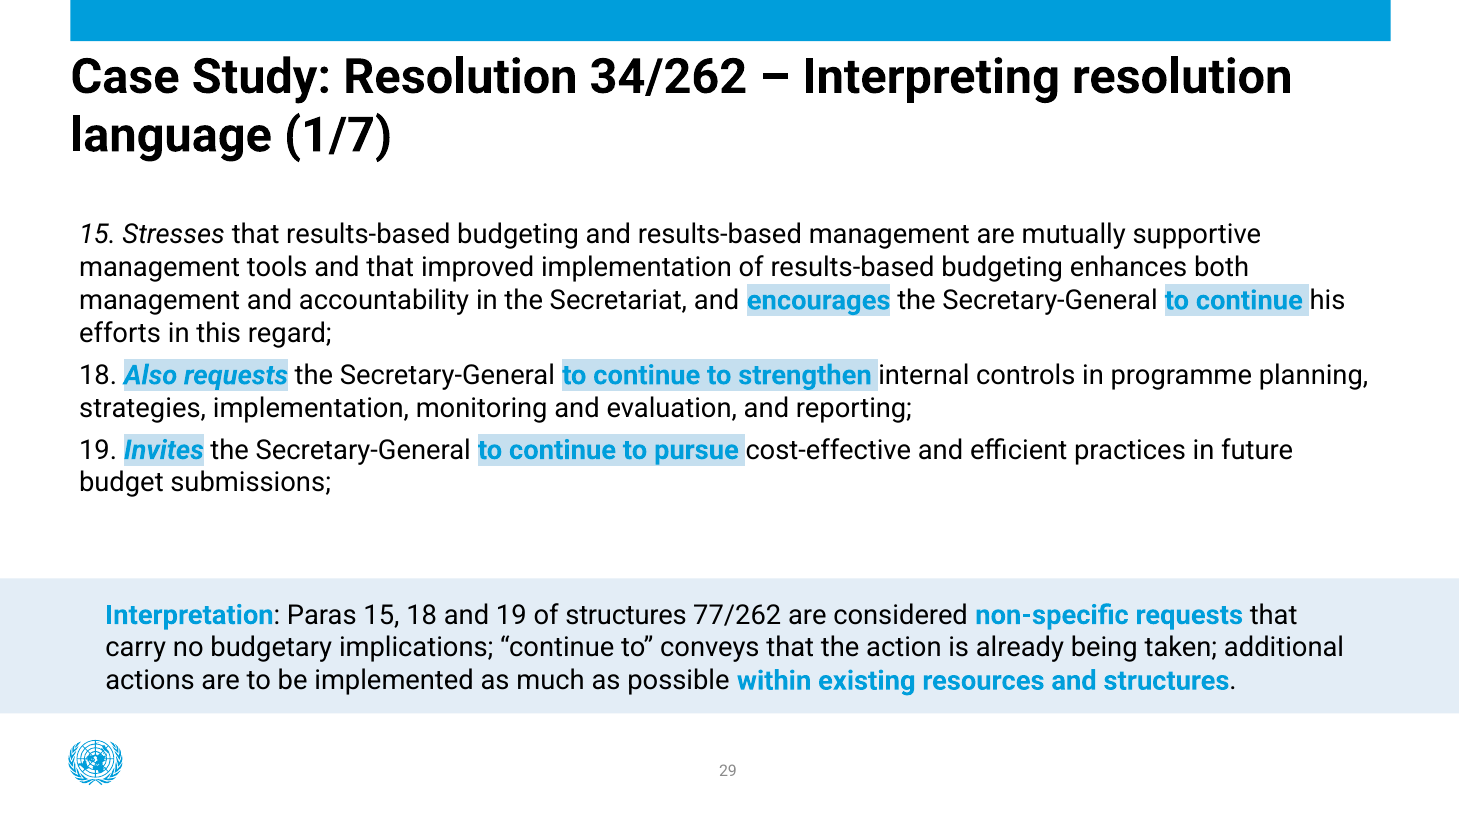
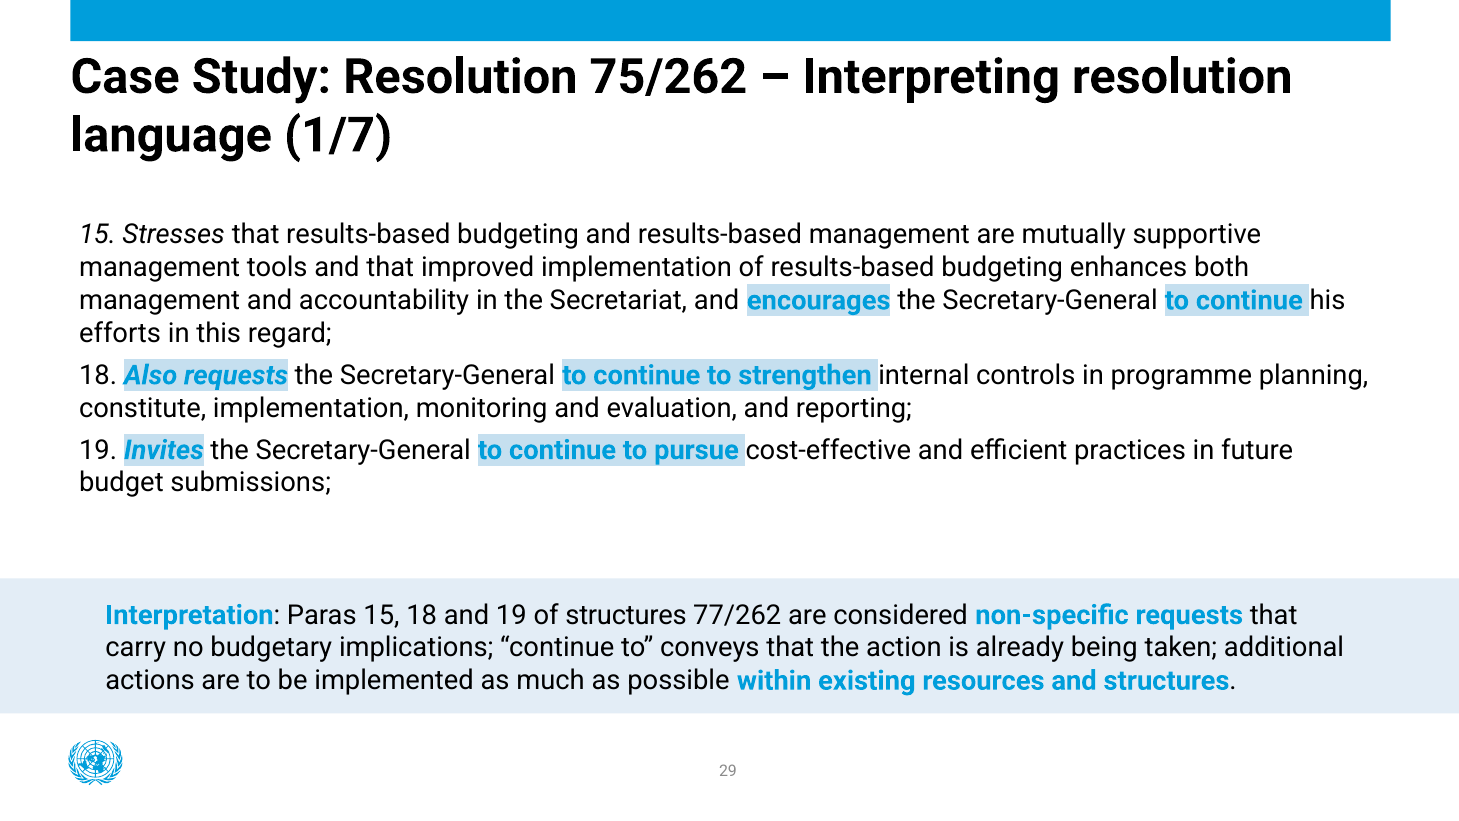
34/262: 34/262 -> 75/262 (668, 77)
strategies: strategies -> constitute (143, 408)
